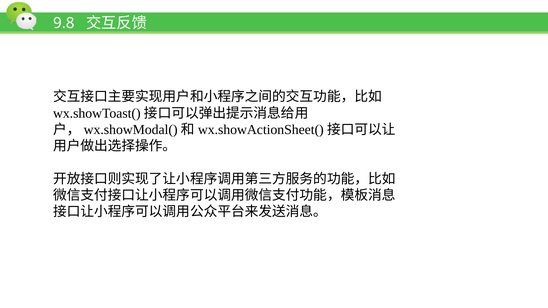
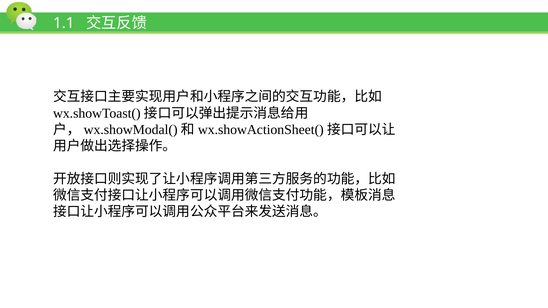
9.8: 9.8 -> 1.1 (64, 23)
